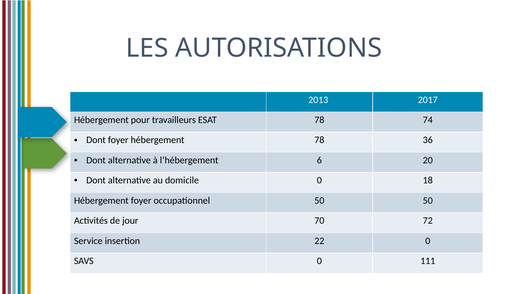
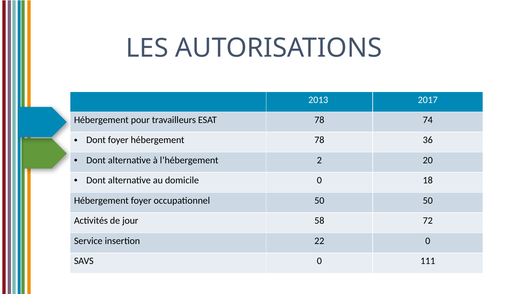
6: 6 -> 2 (319, 160)
70: 70 -> 58 (319, 221)
